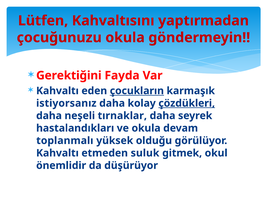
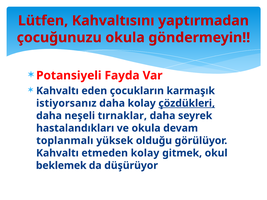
Gerektiğini: Gerektiğini -> Potansiyeli (69, 76)
çocukların underline: present -> none (137, 91)
etmeden suluk: suluk -> kolay (145, 153)
önemlidir: önemlidir -> beklemek (61, 166)
